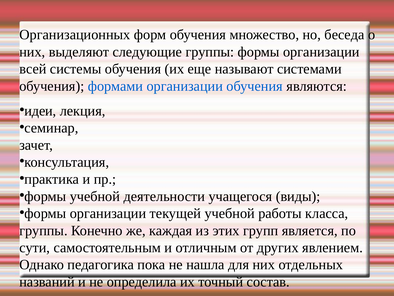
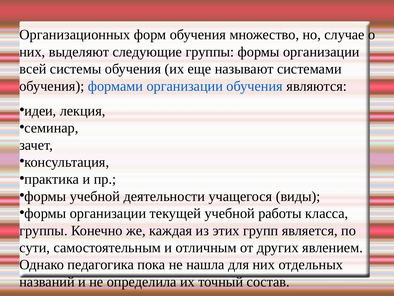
беседа: беседа -> случае (345, 35)
